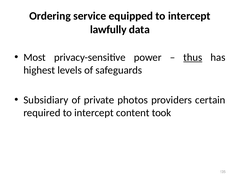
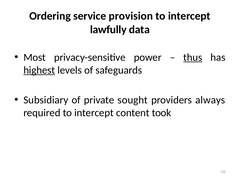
equipped: equipped -> provision (131, 16)
highest underline: none -> present (39, 70)
photos: photos -> sought (133, 100)
certain: certain -> always (210, 100)
